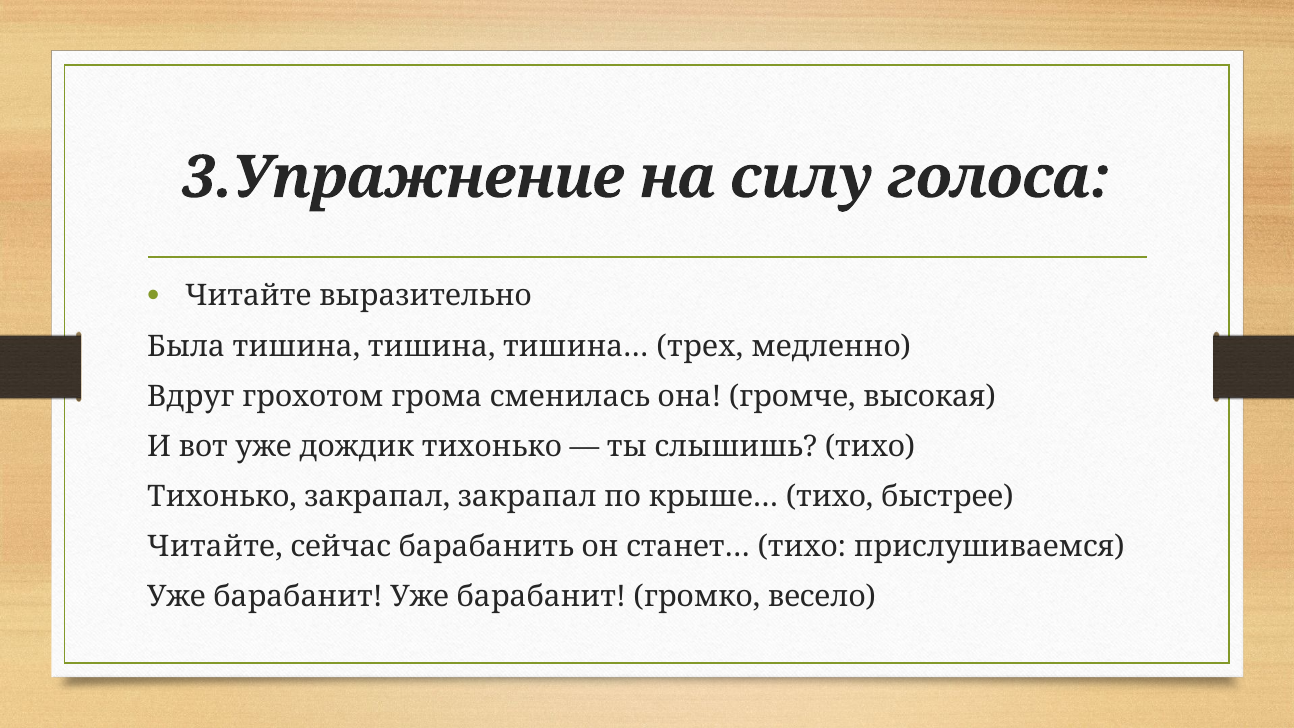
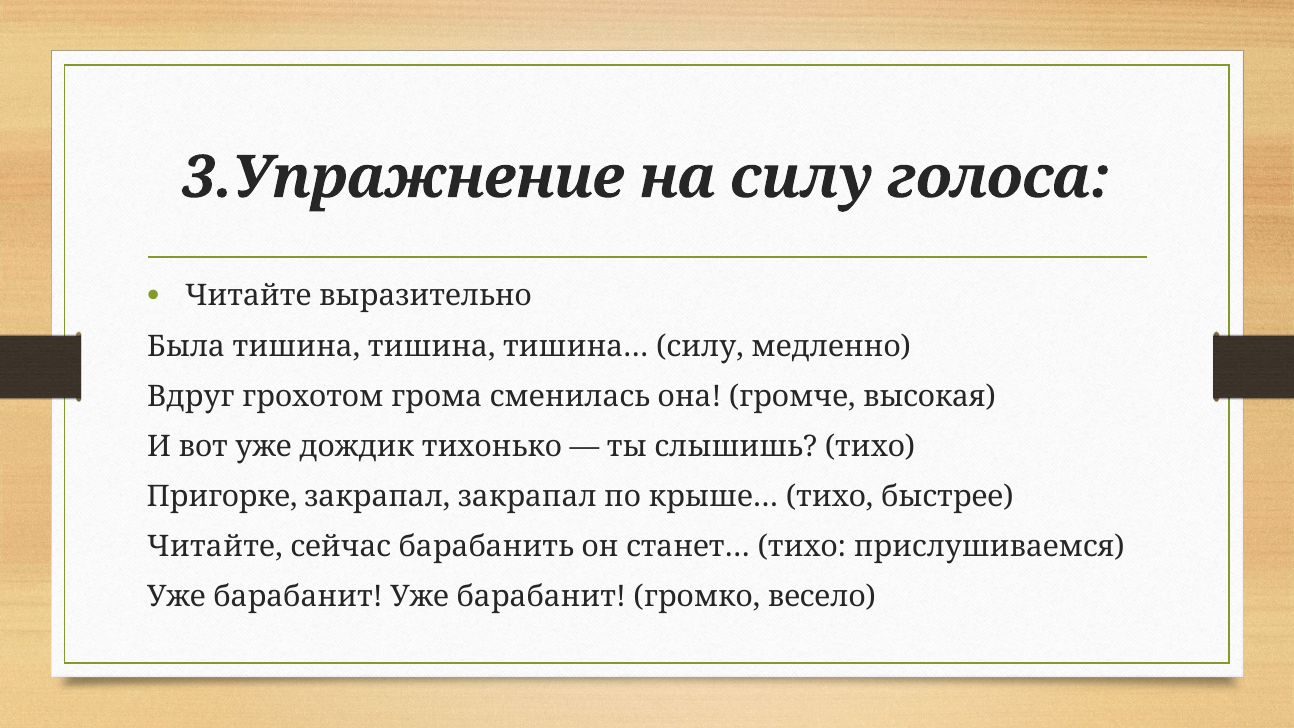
тишина… трех: трех -> силу (700, 346)
Тихонько: Тихонько -> Пригорке (222, 497)
